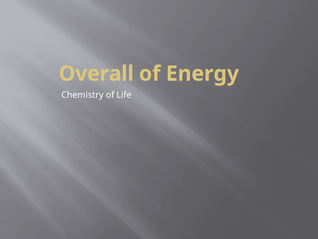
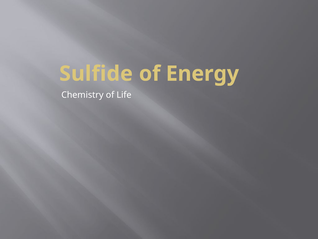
Overall: Overall -> Sulfide (96, 74)
